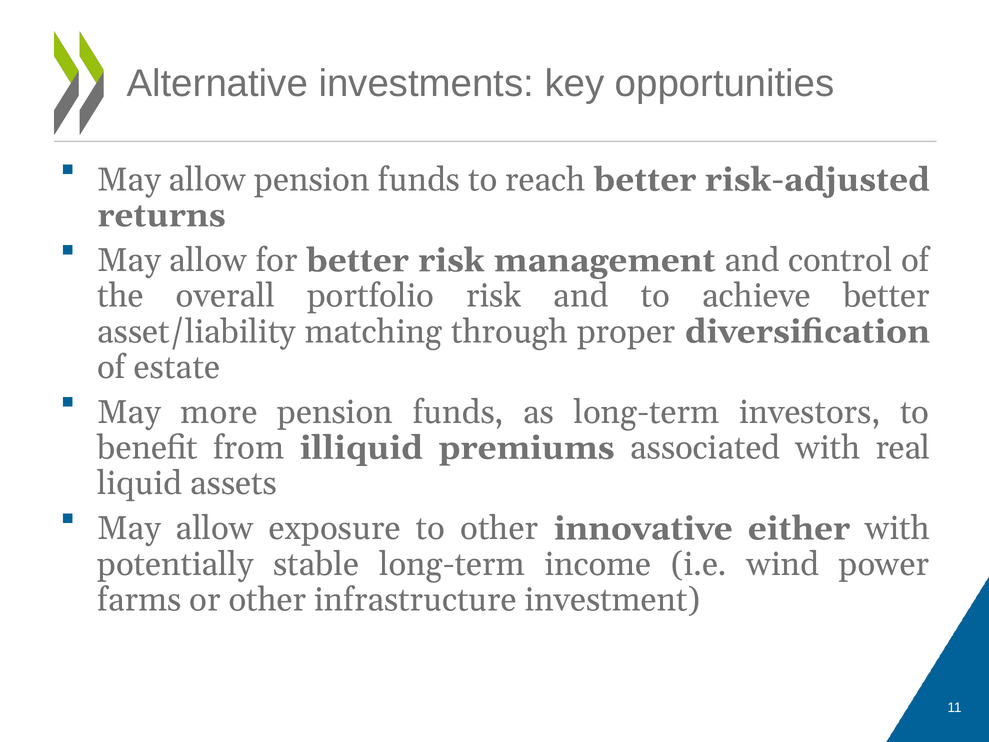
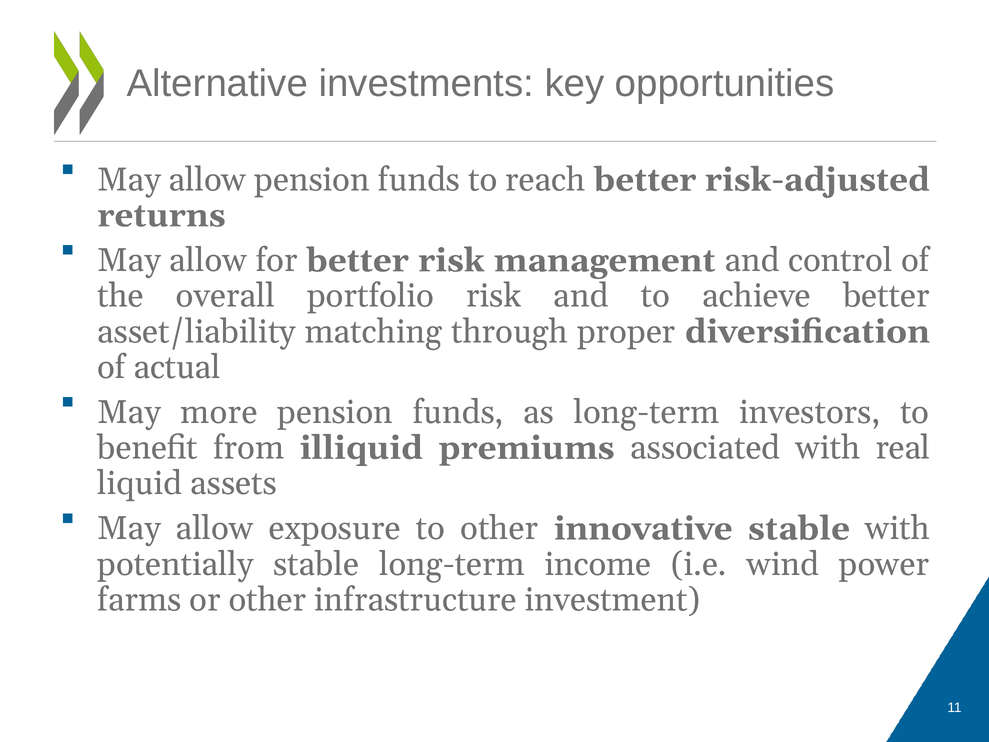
estate: estate -> actual (177, 367)
innovative either: either -> stable (799, 528)
